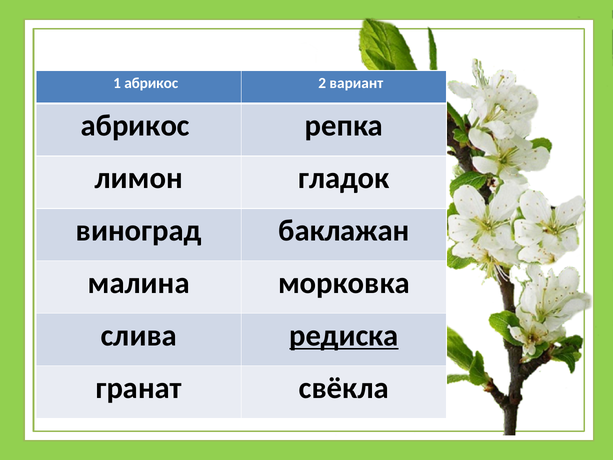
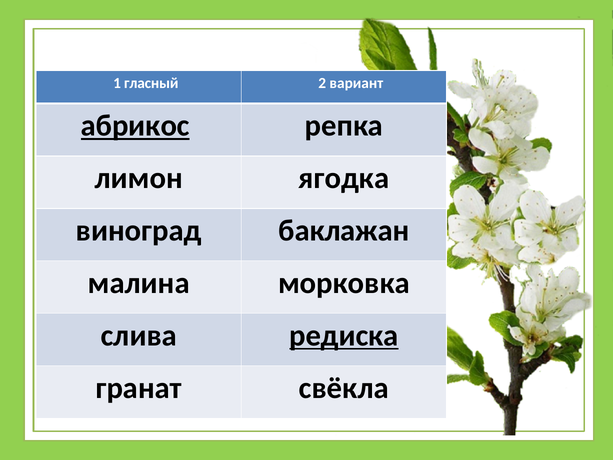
1 абрикос: абрикос -> гласный (151, 83)
абрикос underline: none -> present (135, 126)
гладок: гладок -> ягодка (344, 178)
